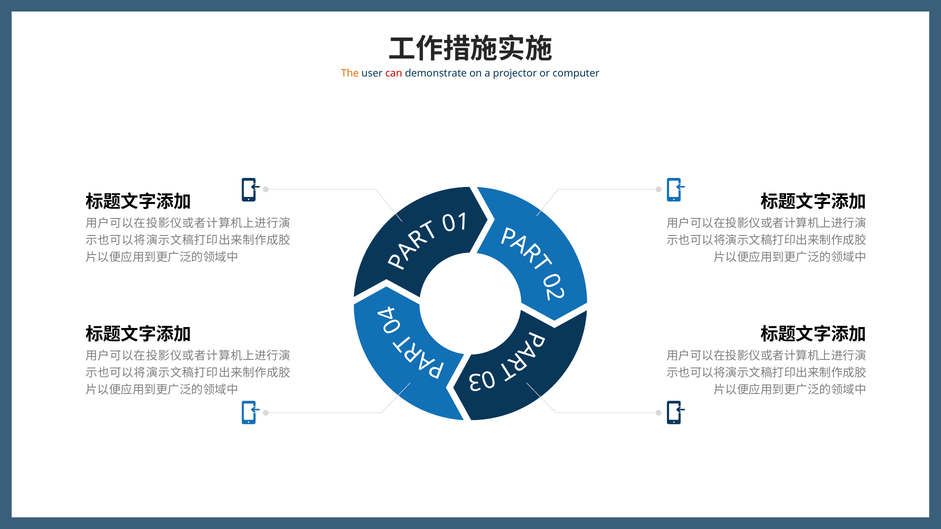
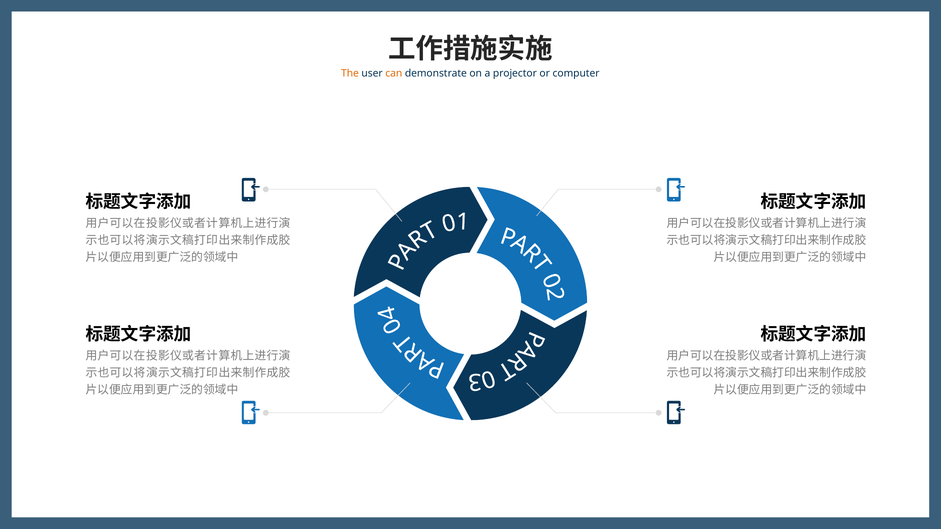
can colour: red -> orange (394, 74)
